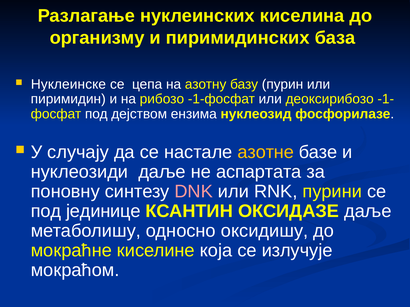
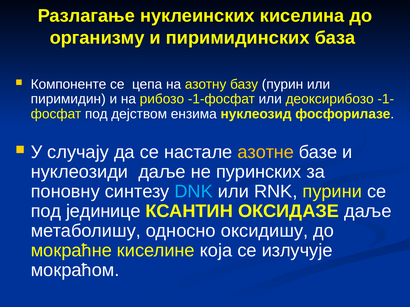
Нуклеинске: Нуклеинске -> Компоненте (69, 85)
аспартата: аспартата -> пуринских (259, 172)
DNK colour: pink -> light blue (194, 192)
